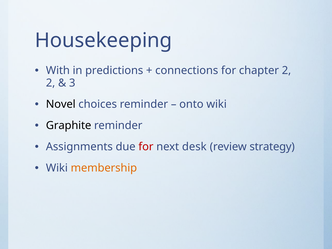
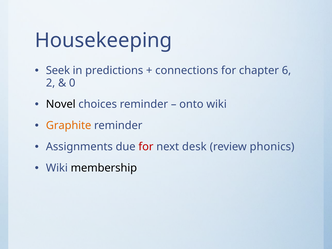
With: With -> Seek (58, 70)
chapter 2: 2 -> 6 (287, 70)
3: 3 -> 0 (72, 83)
Graphite colour: black -> orange (69, 125)
strategy: strategy -> phonics (272, 147)
membership colour: orange -> black (104, 168)
